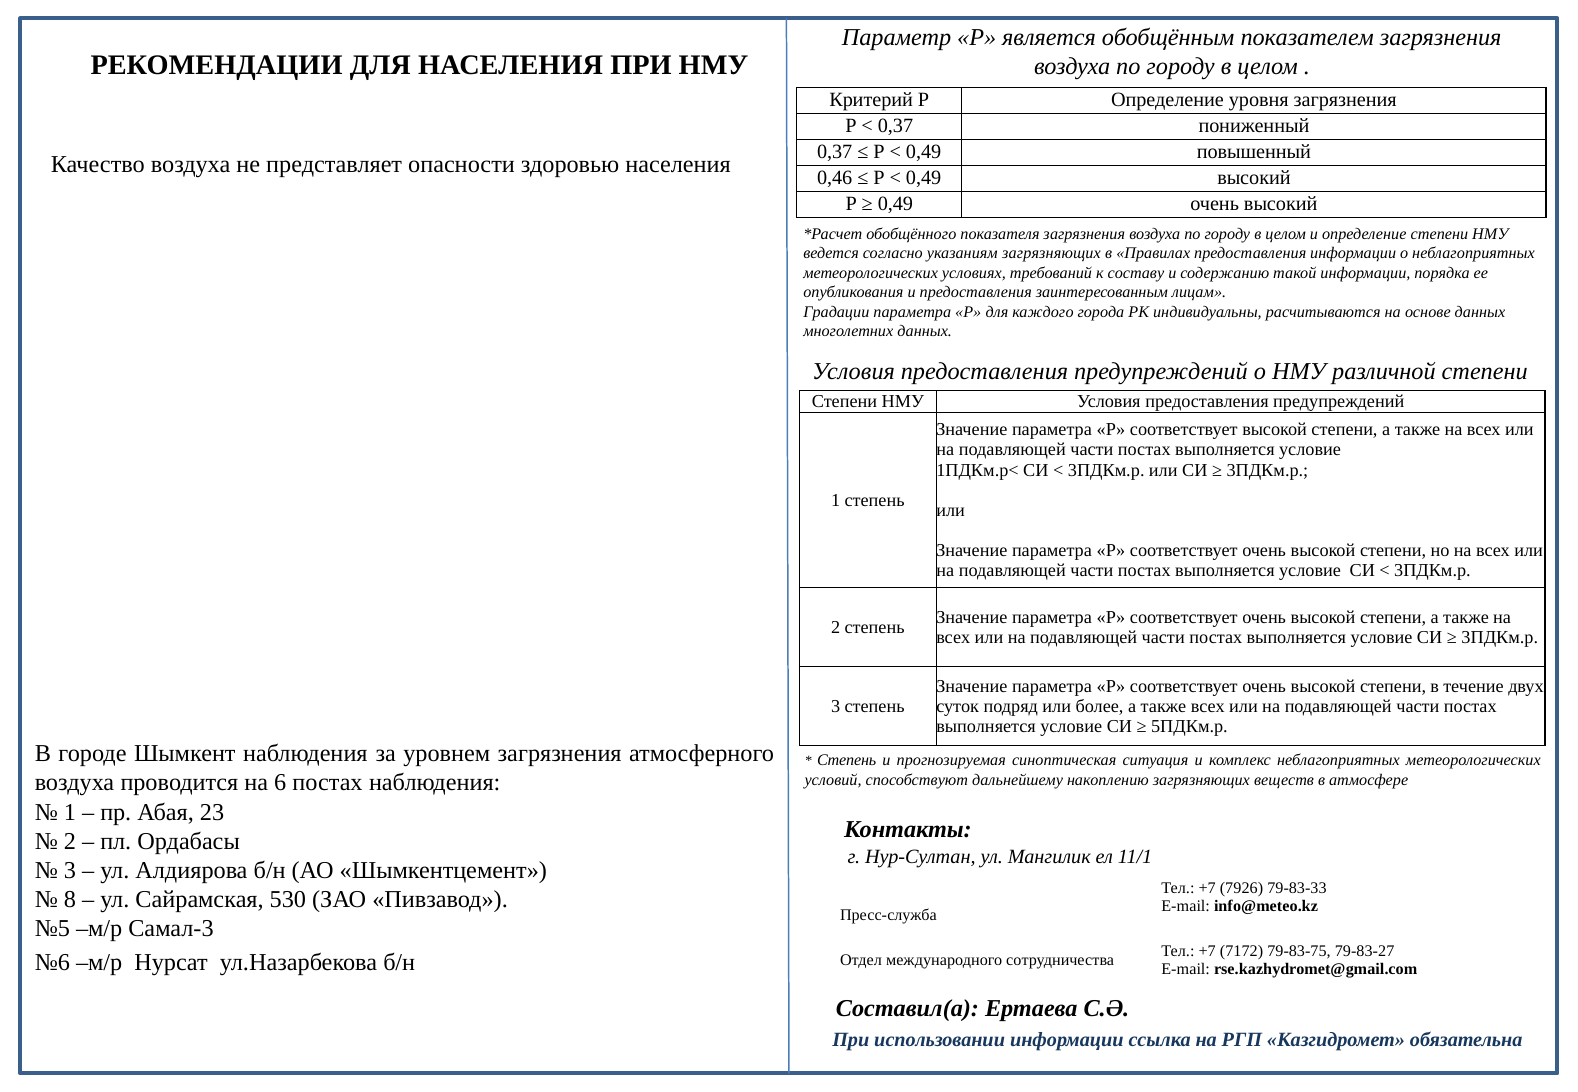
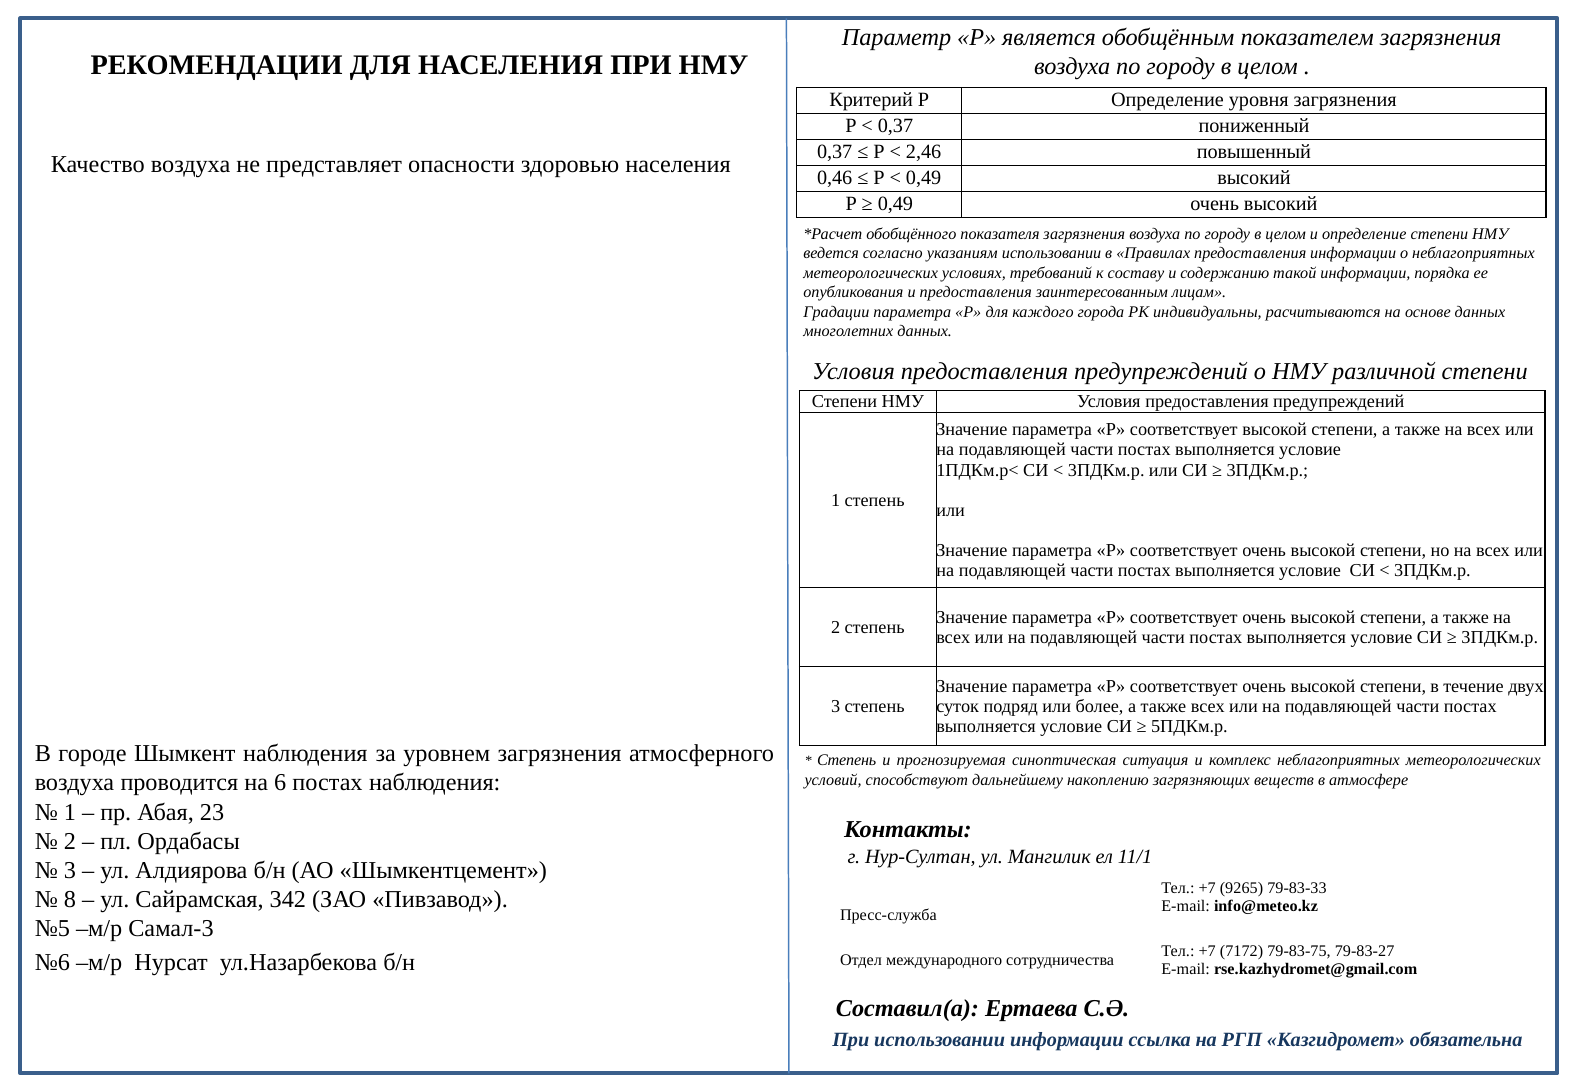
0,49: 0,49 -> 2,46 (924, 152)
указаниям загрязняющих: загрязняющих -> использовании (1052, 254)
7926: 7926 -> 9265 (1241, 888)
530: 530 -> 342 (288, 900)
